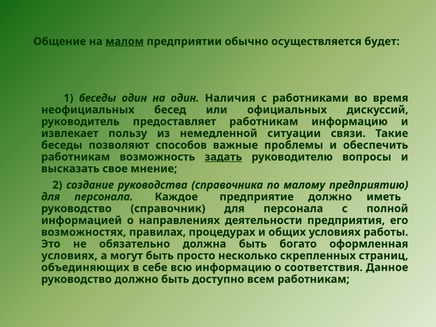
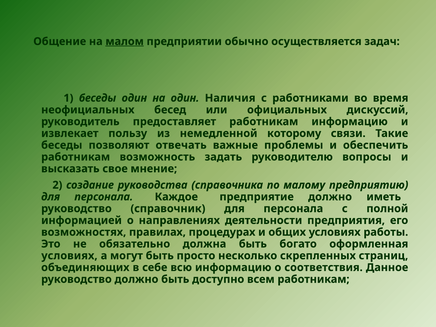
будет: будет -> задач (382, 41)
ситуации: ситуации -> которому (294, 133)
способов: способов -> отвечать (181, 145)
задать underline: present -> none (223, 157)
